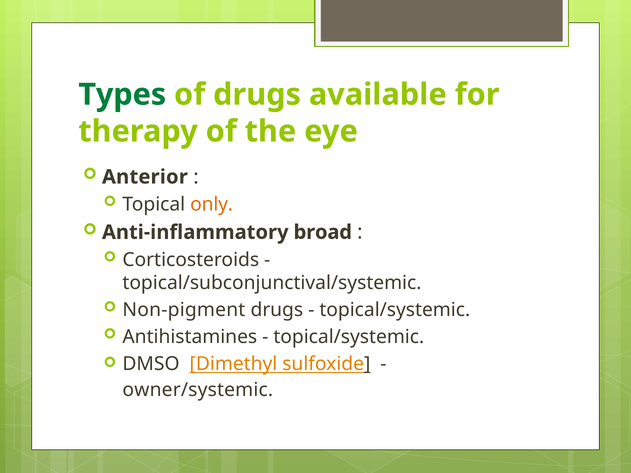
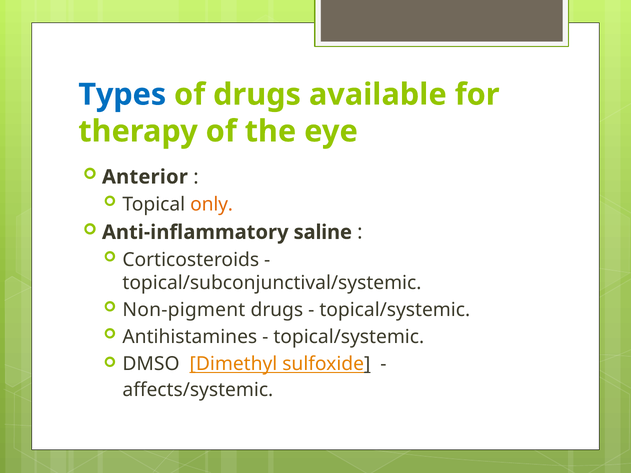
Types colour: green -> blue (122, 95)
broad: broad -> saline (323, 232)
owner/systemic: owner/systemic -> affects/systemic (198, 390)
